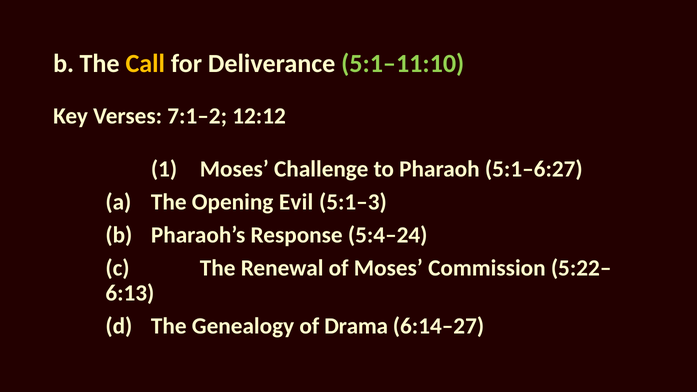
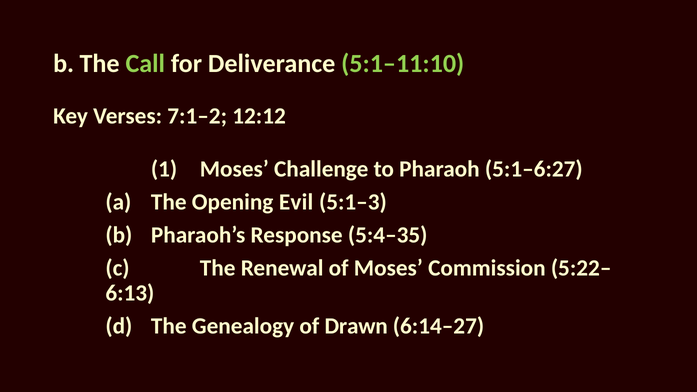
Call colour: yellow -> light green (145, 64)
5:4–24: 5:4–24 -> 5:4–35 (388, 235)
Drama: Drama -> Drawn (356, 326)
